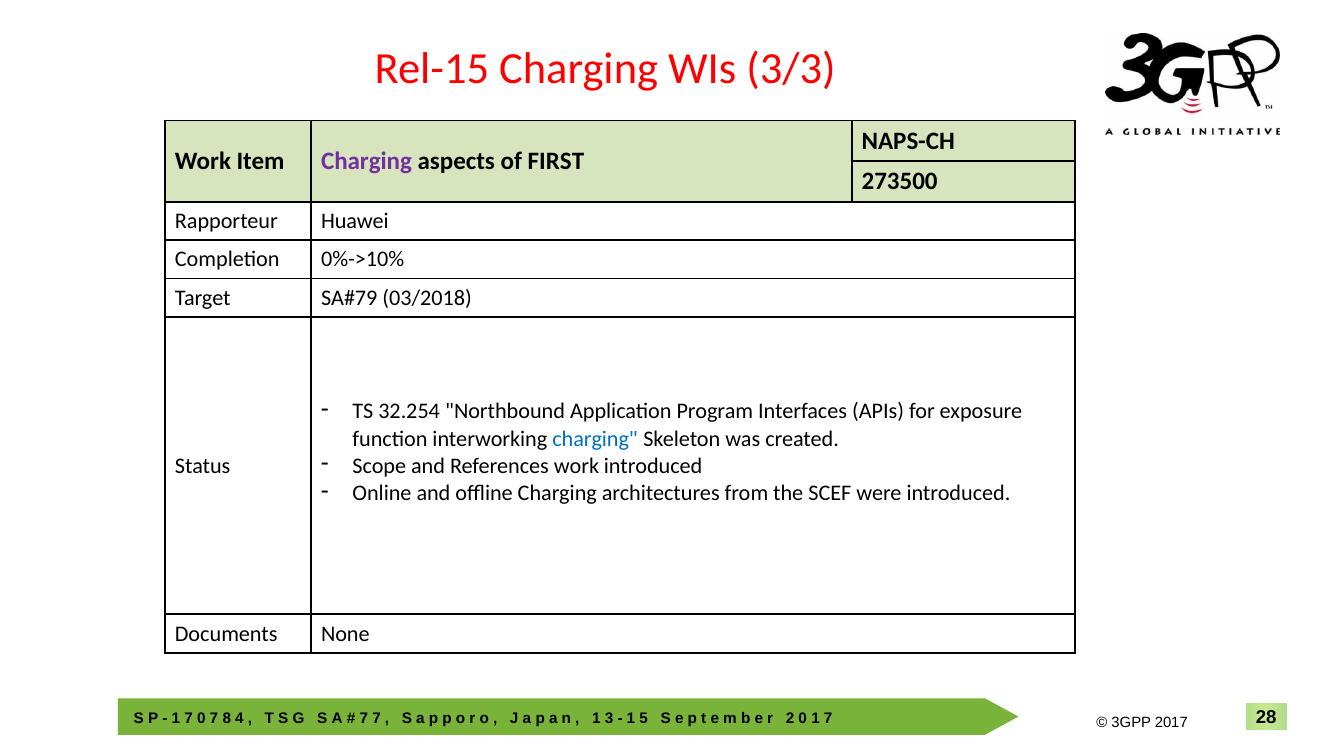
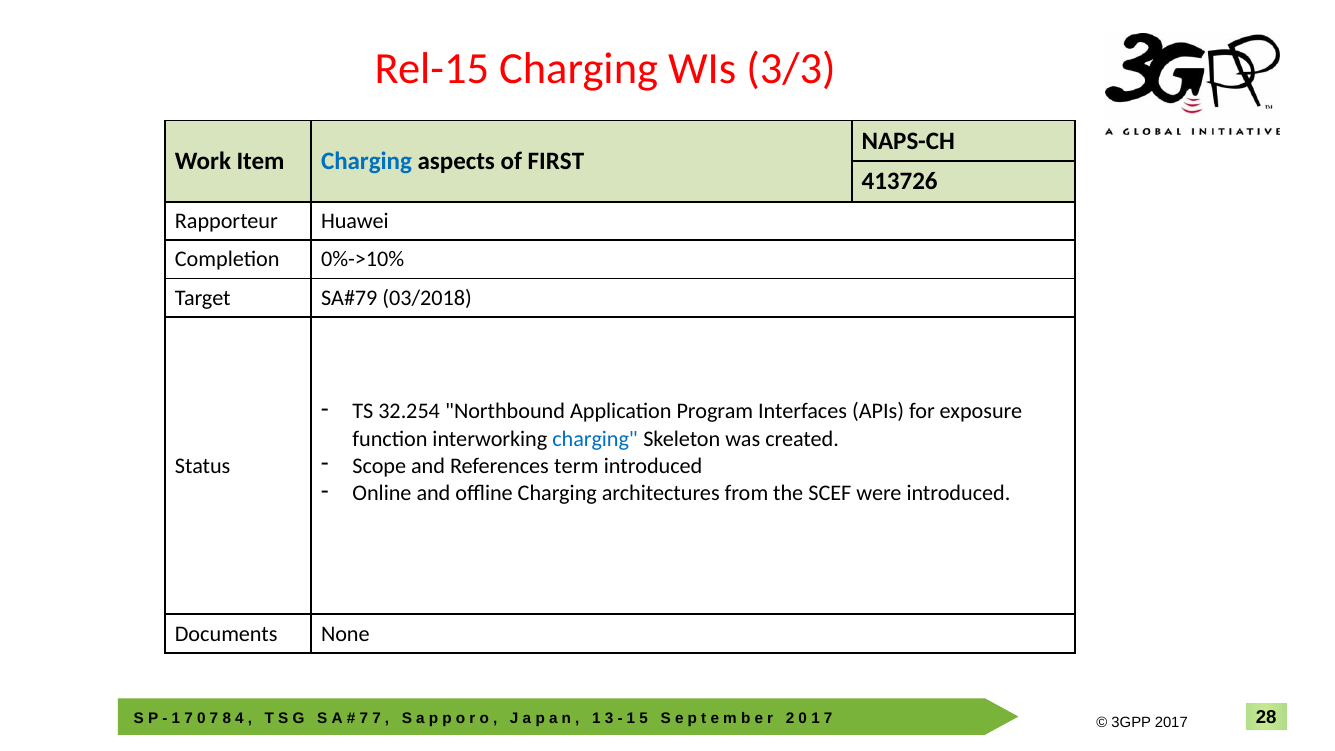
Charging colour: purple -> blue (367, 161)
273500: 273500 -> 413726 (900, 182)
References work: work -> term (576, 466)
